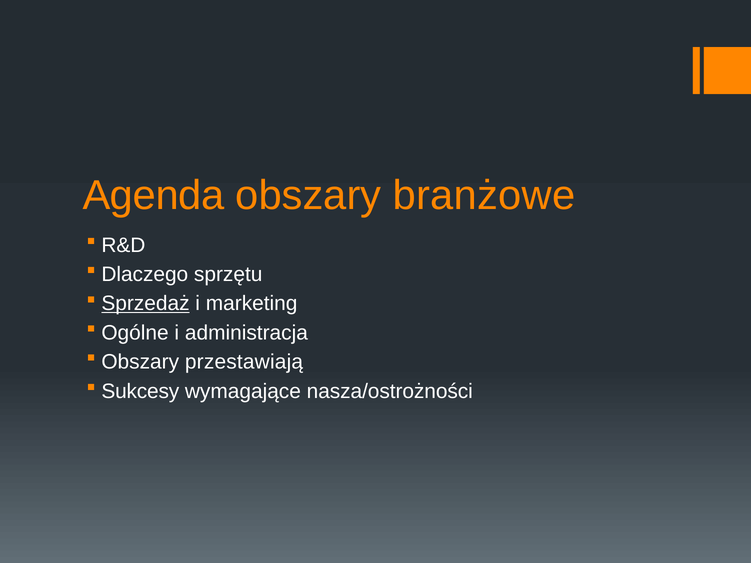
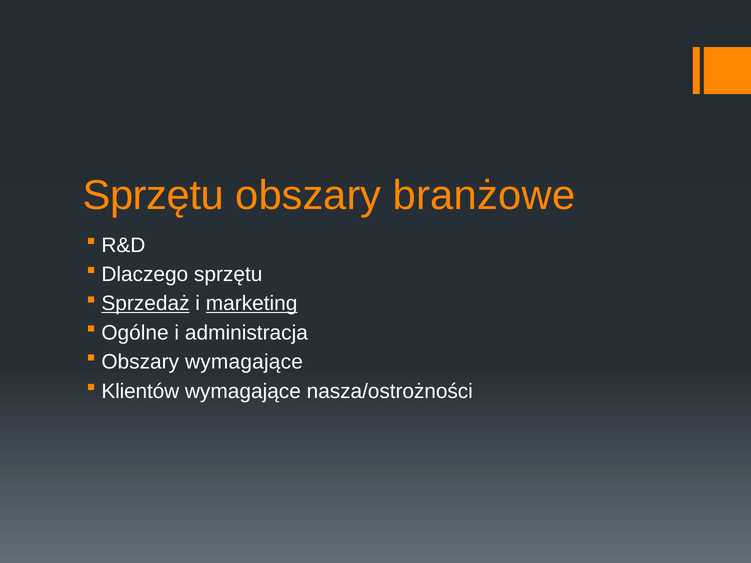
Agenda: Agenda -> Sprzętu (153, 196)
marketing underline: none -> present (252, 304)
Obszary przestawiają: przestawiają -> wymagające (244, 362)
Sukcesy: Sukcesy -> Klientów (140, 391)
